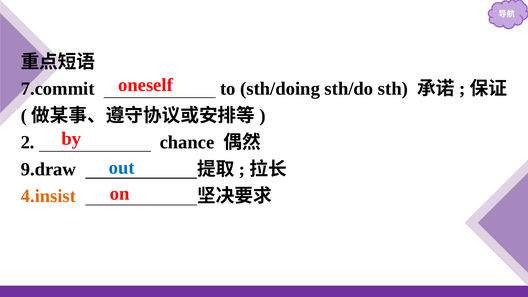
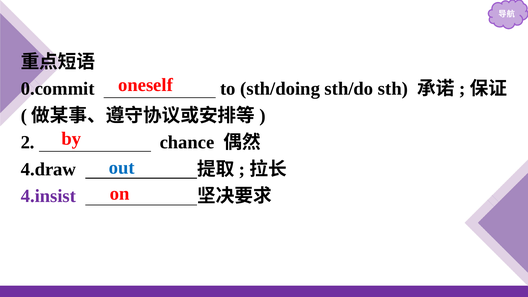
7.commit: 7.commit -> 0.commit (58, 89)
9.draw: 9.draw -> 4.draw (48, 169)
4.insist colour: orange -> purple (48, 196)
